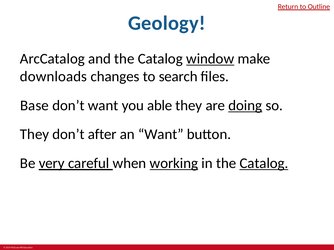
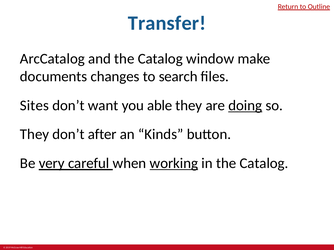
Geology: Geology -> Transfer (167, 23)
window underline: present -> none (210, 59)
downloads: downloads -> documents (54, 77)
Base: Base -> Sites (34, 106)
an Want: Want -> Kinds (161, 135)
Catalog underline: present -> none (264, 164)
